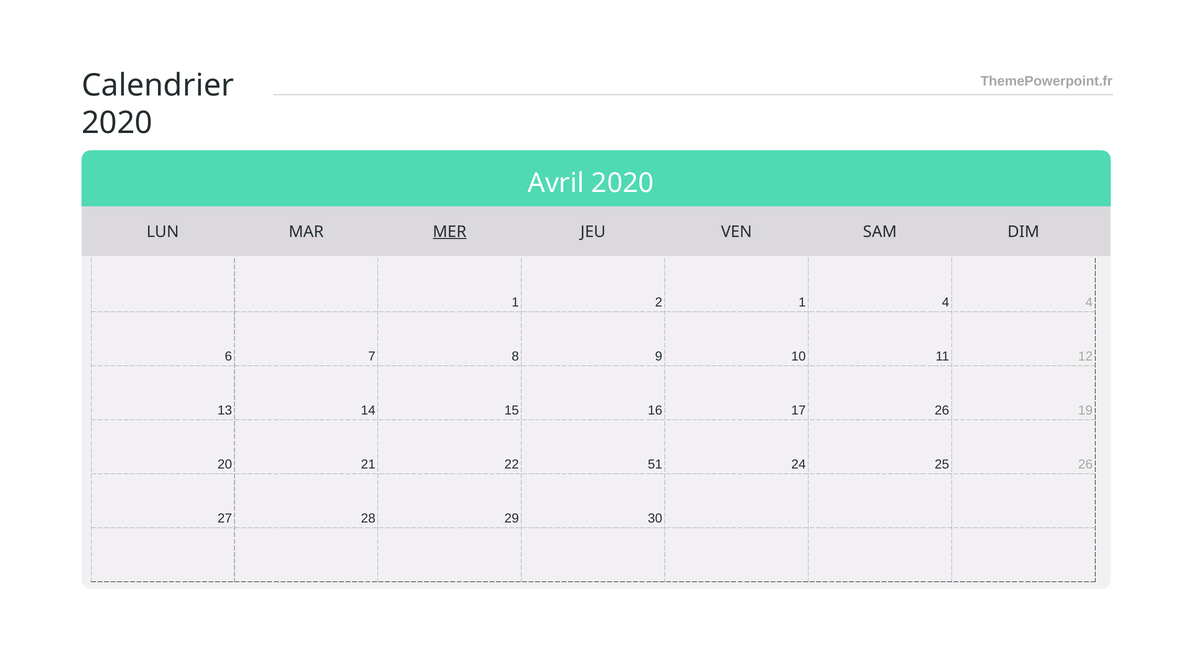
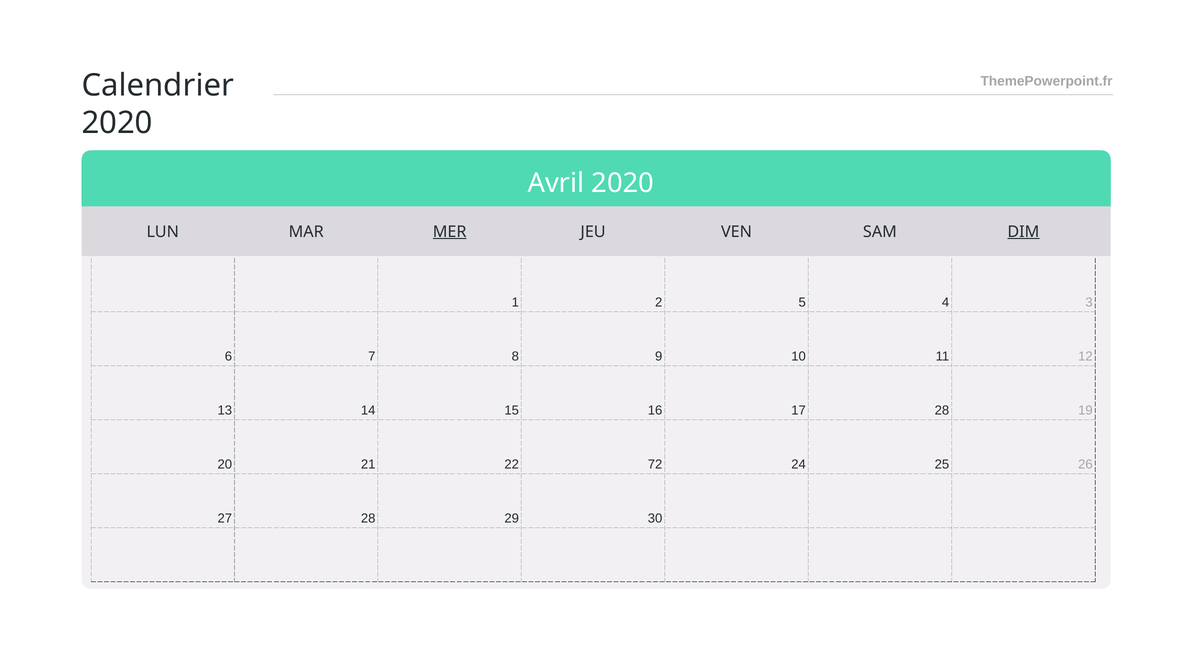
DIM underline: none -> present (1023, 232)
2 1: 1 -> 5 (802, 302)
4 4: 4 -> 3 (1089, 302)
17 26: 26 -> 28 (942, 410)
51: 51 -> 72 (655, 464)
